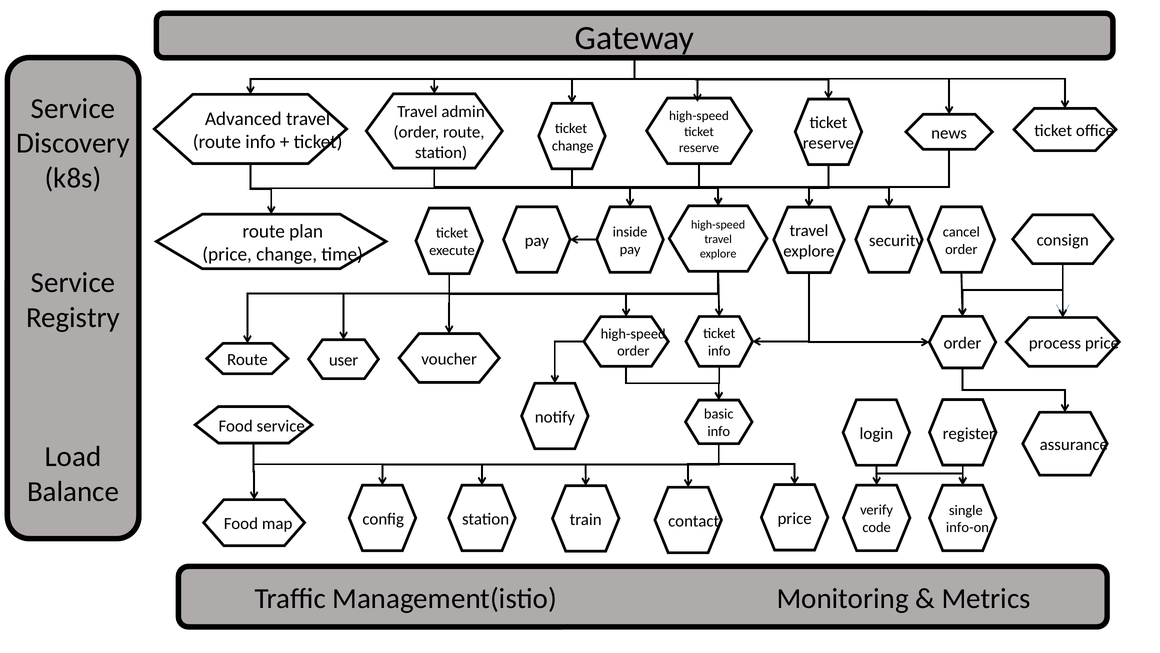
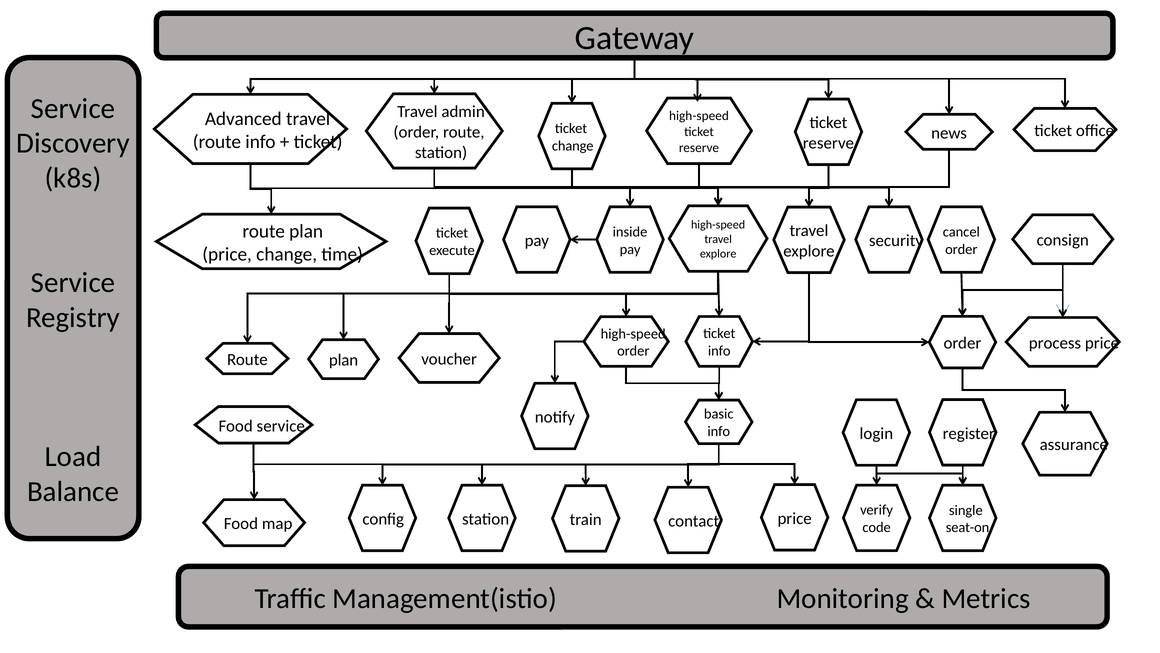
user: user -> plan (344, 360)
info-on: info-on -> seat-on (968, 527)
